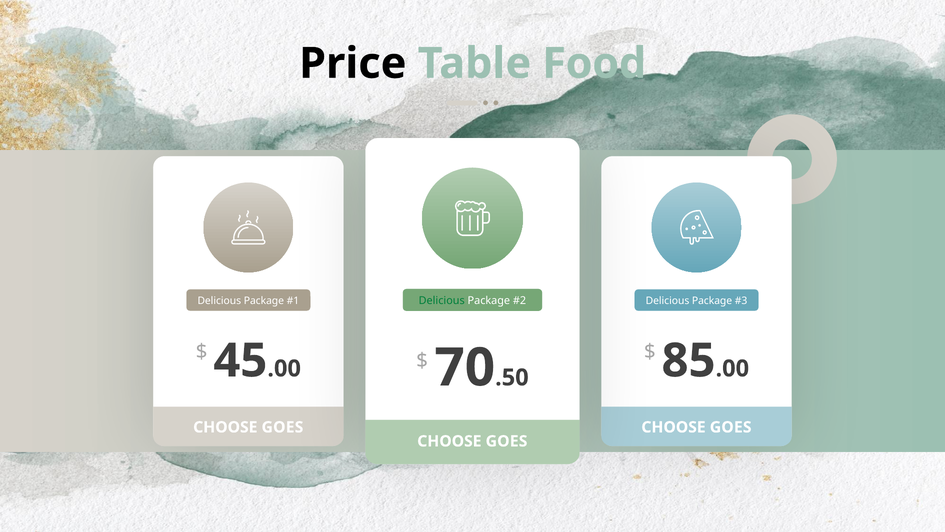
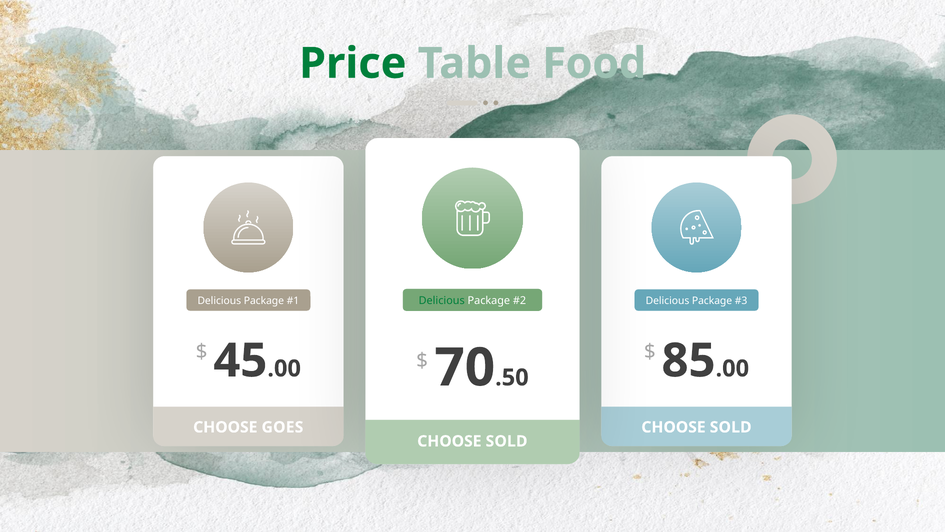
Price colour: black -> green (353, 64)
GOES: GOES -> SOLD (731, 427)
GOES: GOES -> SOLD (507, 441)
